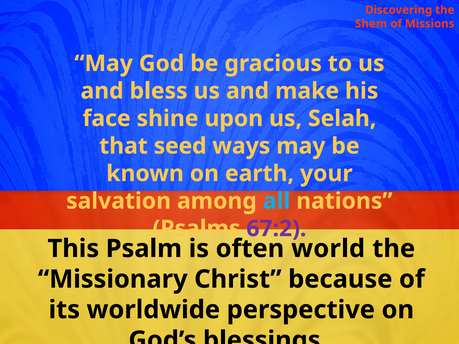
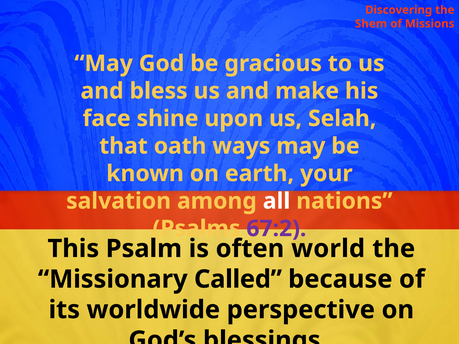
seed: seed -> oath (180, 146)
all colour: light blue -> white (277, 201)
Christ: Christ -> Called (238, 279)
